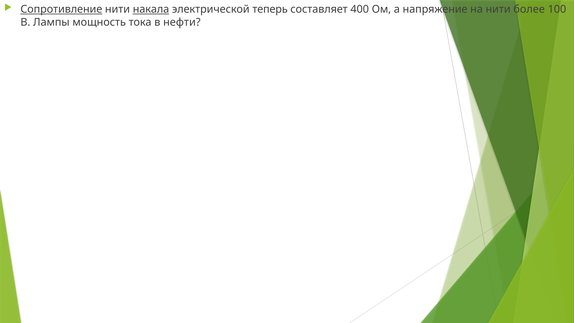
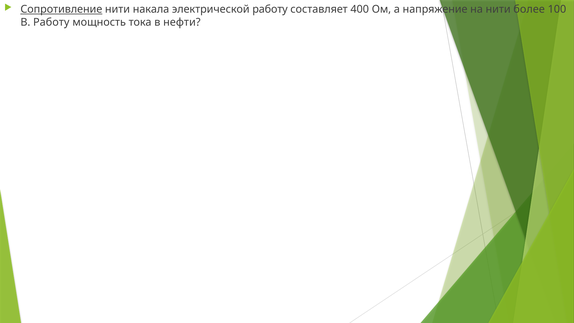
накала underline: present -> none (151, 9)
электрической теперь: теперь -> работу (270, 9)
В Лампы: Лампы -> Работу (51, 22)
